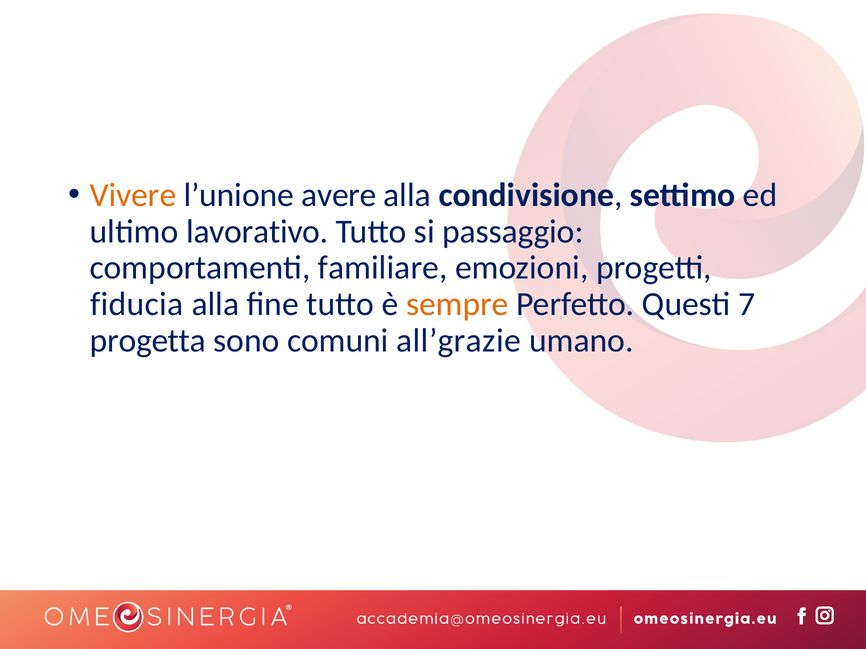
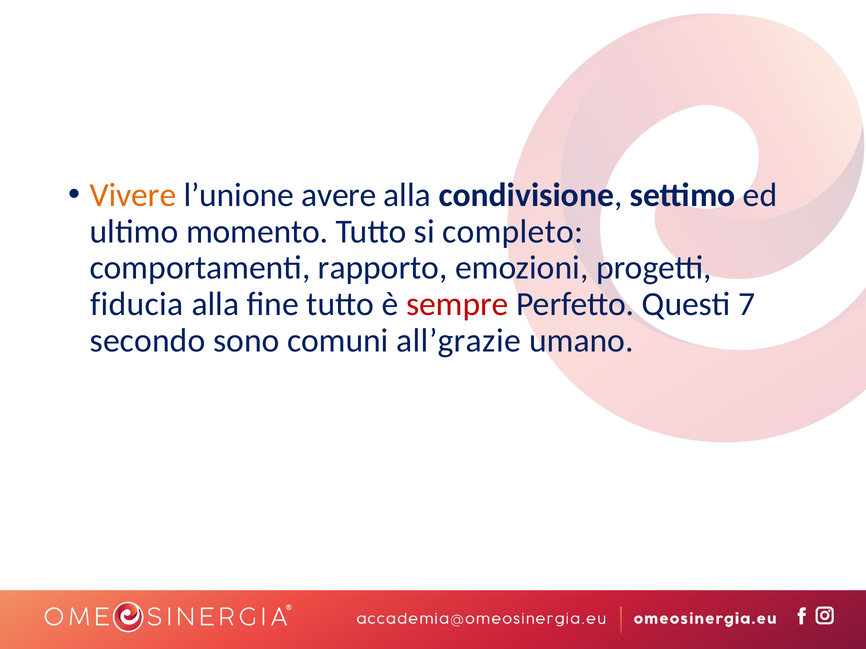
lavorativo: lavorativo -> momento (257, 232)
passaggio: passaggio -> completo (513, 232)
familiare: familiare -> rapporto (383, 268)
sempre colour: orange -> red (457, 304)
progetta: progetta -> secondo (148, 341)
